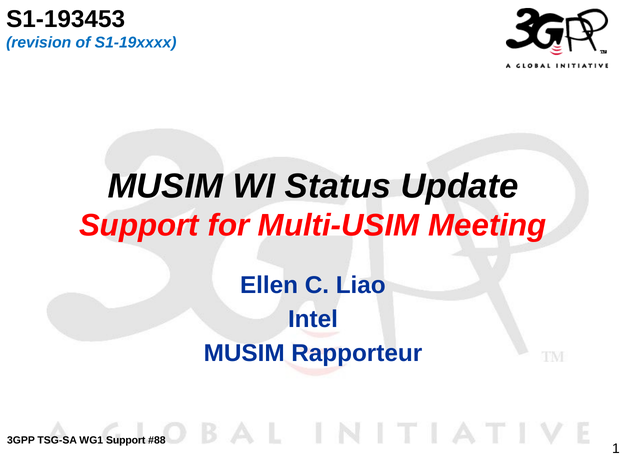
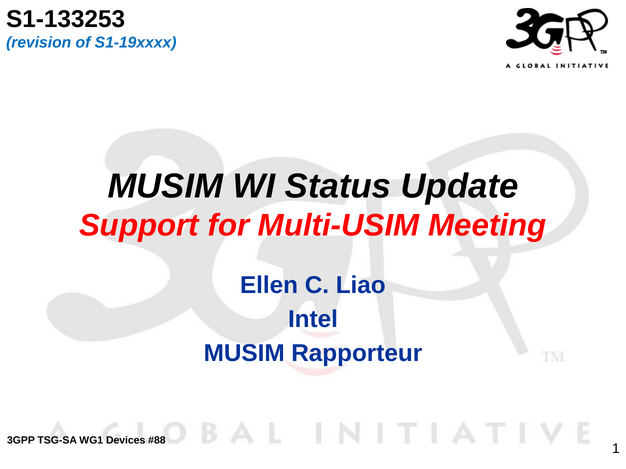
S1-193453: S1-193453 -> S1-133253 (66, 19)
WG1 Support: Support -> Devices (126, 441)
